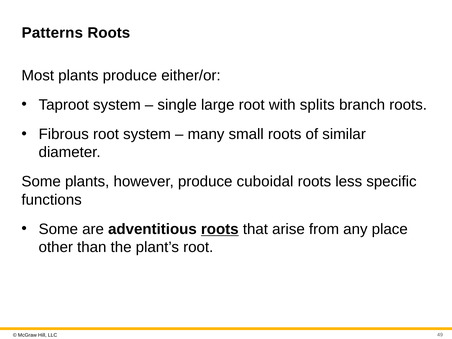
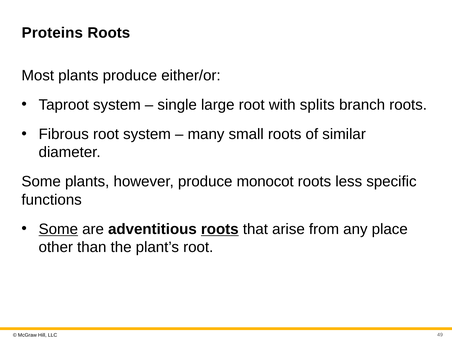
Patterns: Patterns -> Proteins (52, 33)
cuboidal: cuboidal -> monocot (265, 182)
Some underline: none -> present (58, 229)
